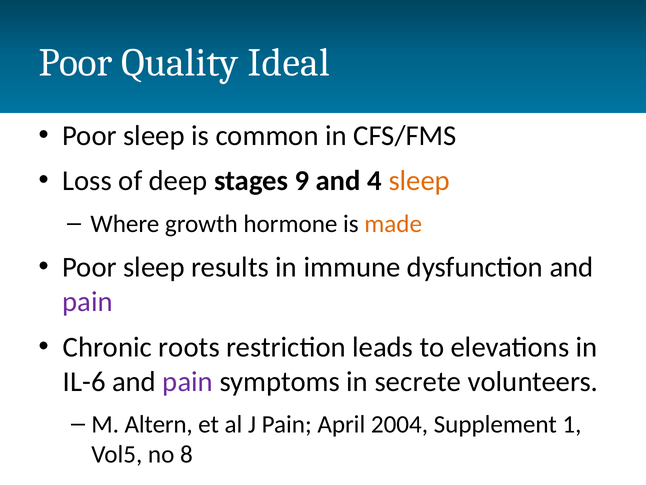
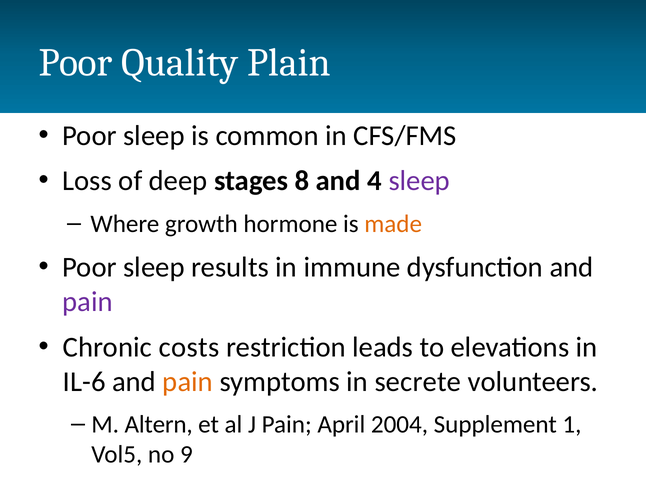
Ideal: Ideal -> Plain (289, 63)
9: 9 -> 8 (302, 181)
sleep colour: orange -> purple (419, 181)
roots: roots -> costs (189, 347)
pain colour: purple -> orange (188, 381)
8: 8 -> 9 (186, 454)
